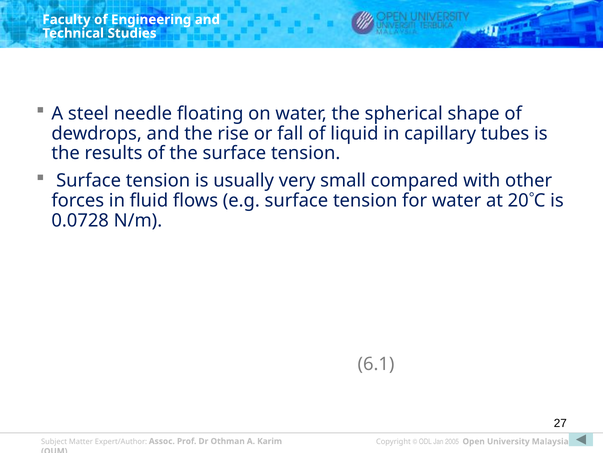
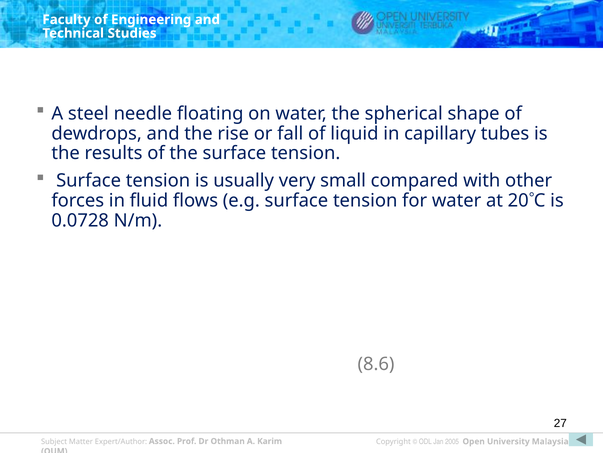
6.1: 6.1 -> 8.6 (376, 364)
